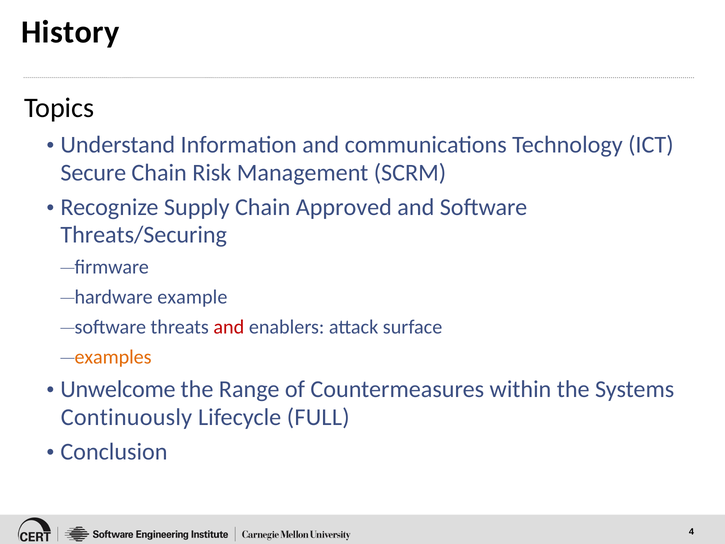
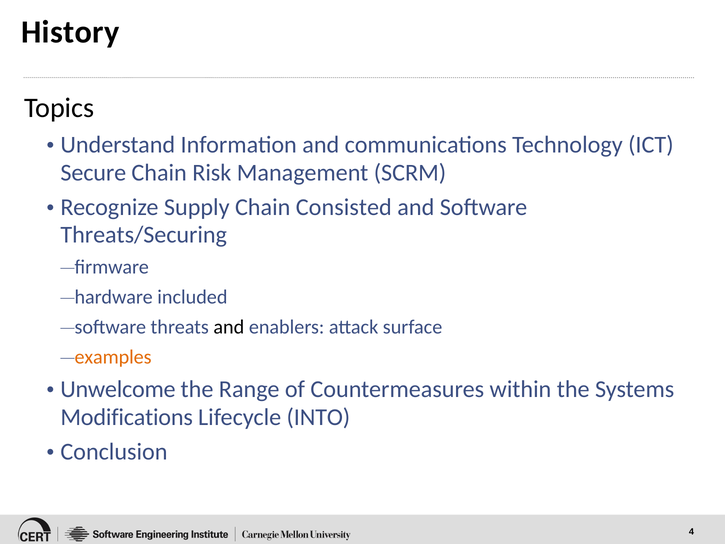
Approved: Approved -> Consisted (344, 207)
example: example -> included (192, 297)
and colour: red -> black (229, 327)
Continuously: Continuously -> Modifications (127, 417)
FULL: FULL -> INTO (318, 417)
